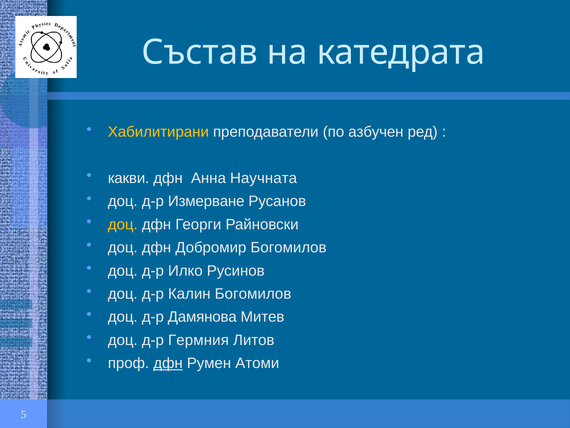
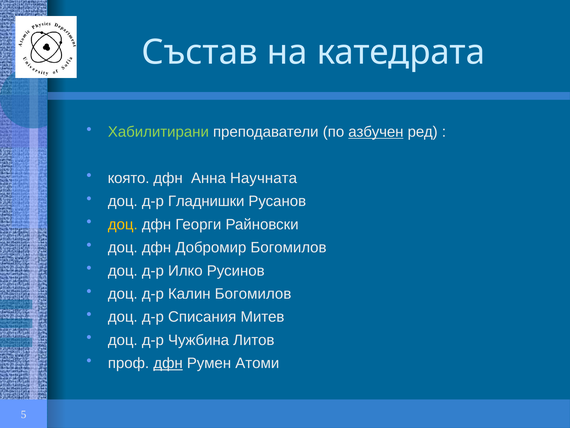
Хабилитирани colour: yellow -> light green (158, 132)
азбучен underline: none -> present (376, 132)
какви: какви -> която (129, 178)
Измерване: Измерване -> Гладнишки (206, 201)
Дамянова: Дамянова -> Списания (202, 317)
Гермния: Гермния -> Чужбина (199, 340)
